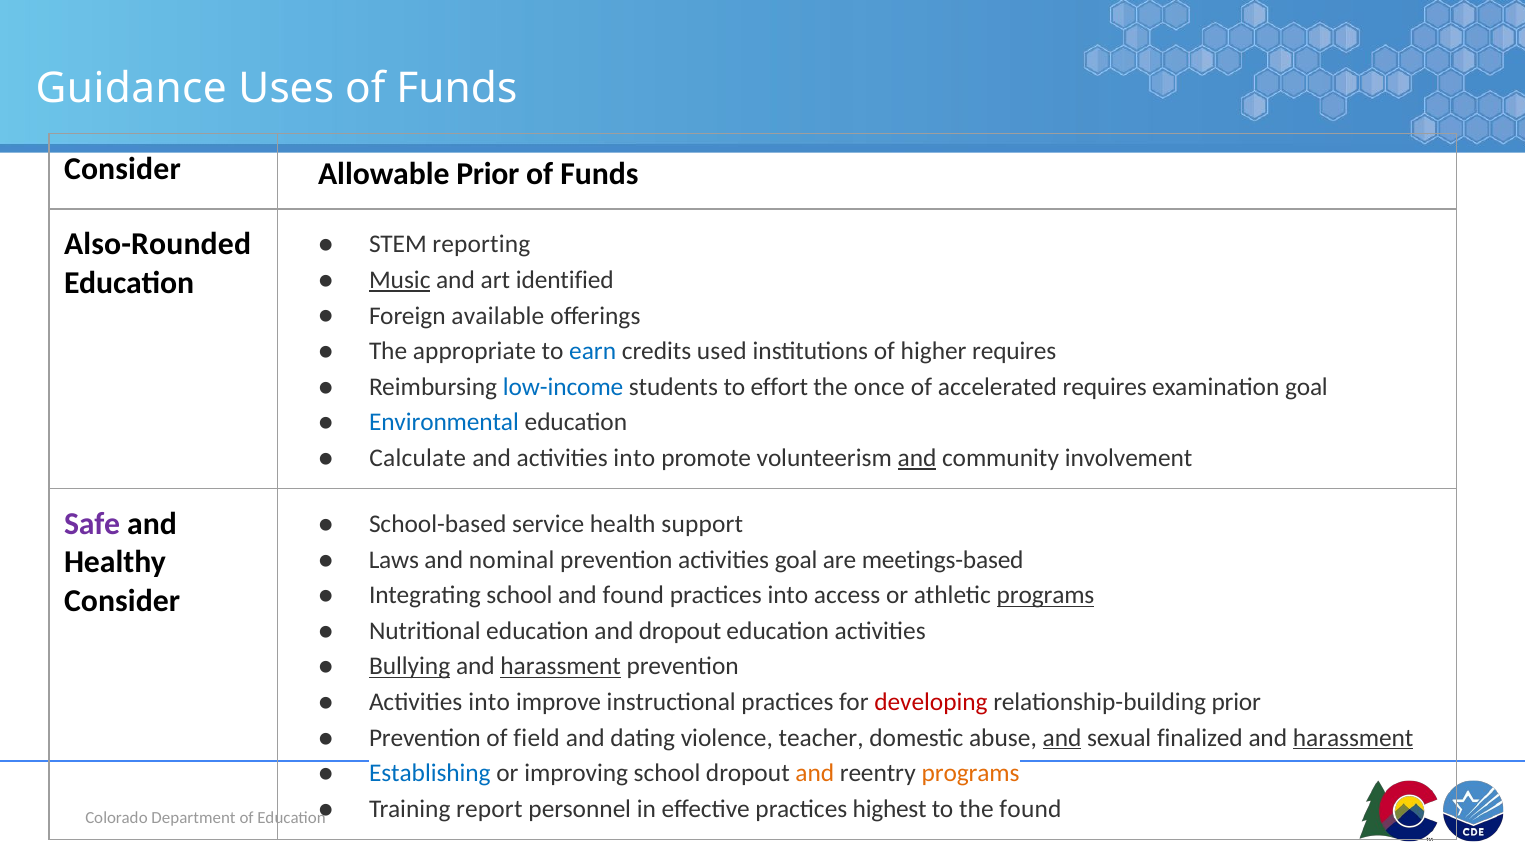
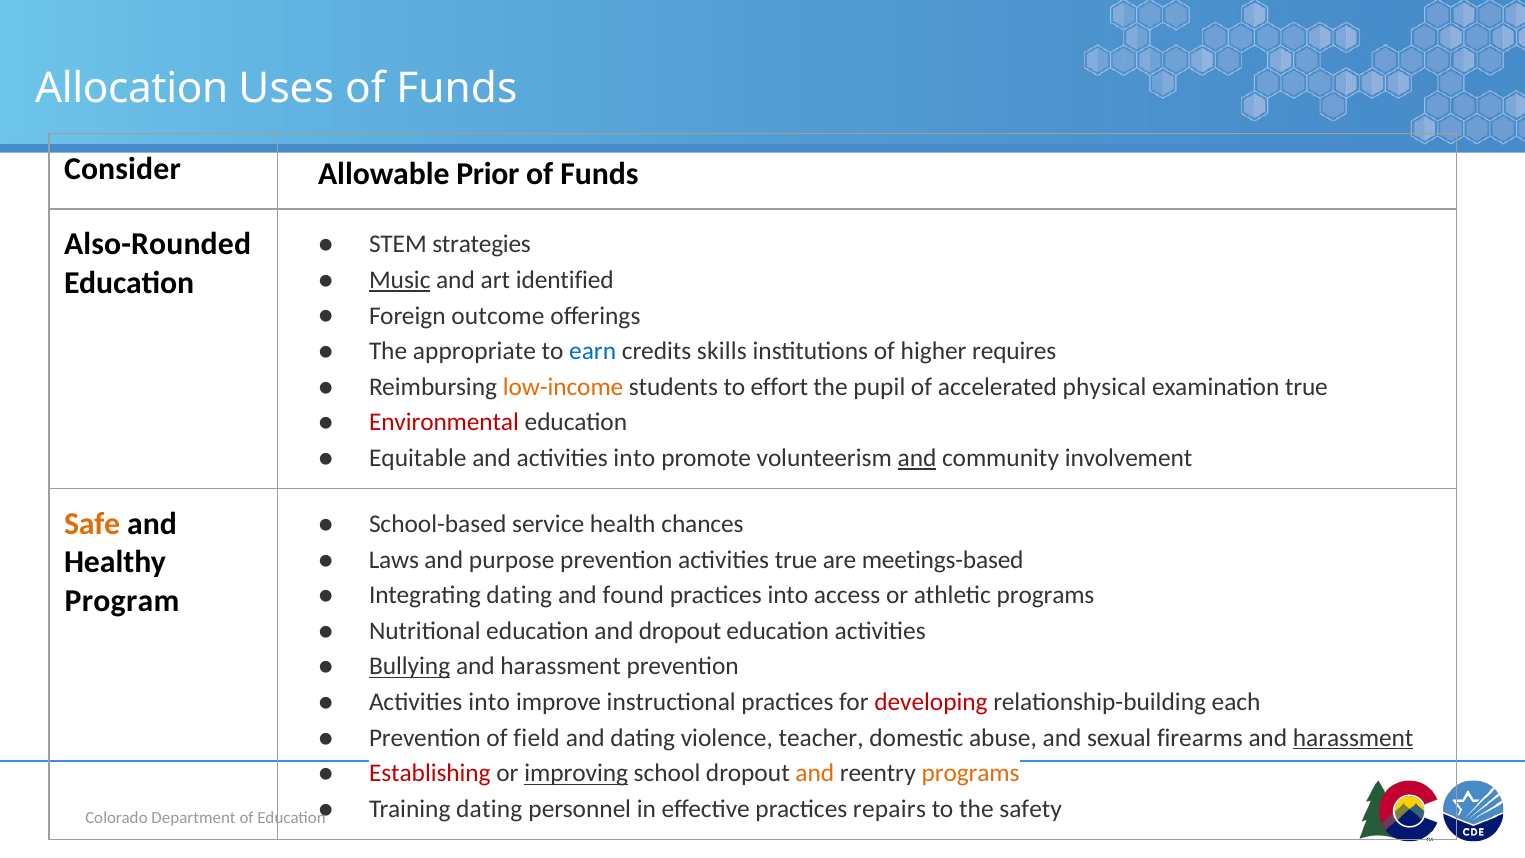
Guidance: Guidance -> Allocation (132, 89)
reporting: reporting -> strategies (482, 244)
available: available -> outcome (498, 316)
used: used -> skills (722, 351)
low-income colour: blue -> orange (563, 387)
once: once -> pupil (879, 387)
accelerated requires: requires -> physical (1105, 387)
examination goal: goal -> true (1306, 387)
Environmental colour: blue -> red (444, 422)
Calculate: Calculate -> Equitable (418, 458)
Safe colour: purple -> orange (92, 523)
support: support -> chances (702, 524)
nominal: nominal -> purpose (512, 560)
activities goal: goal -> true (796, 560)
Integrating school: school -> dating (519, 595)
programs underline: present -> none (1046, 595)
Consider: Consider -> Program (122, 601)
harassment underline: present -> none (561, 666)
relationship-building prior: prior -> each (1236, 702)
and underline: present -> none (1062, 738)
finalized: finalized -> firearms (1200, 738)
Establishing colour: blue -> red (430, 773)
improving underline: none -> present (576, 773)
Training report: report -> dating (489, 809)
highest: highest -> repairs (889, 809)
the found: found -> safety (1031, 809)
